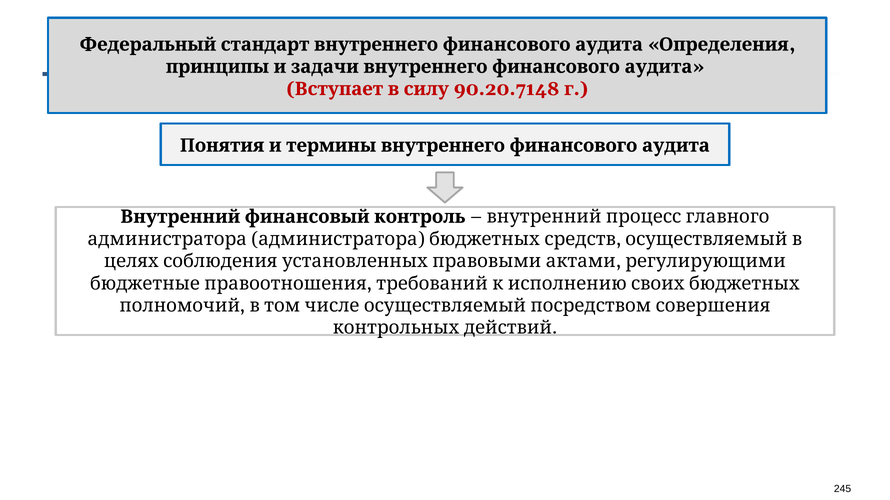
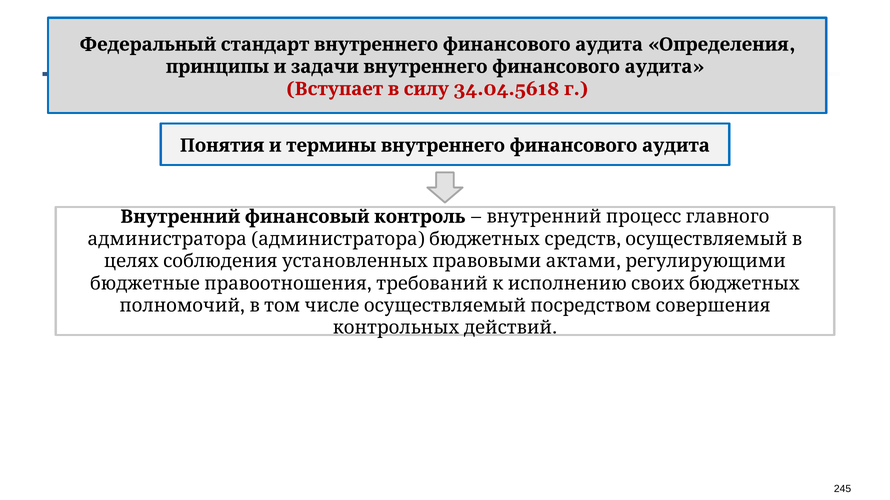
90.20.7148: 90.20.7148 -> 34.04.5618 (507, 89)
